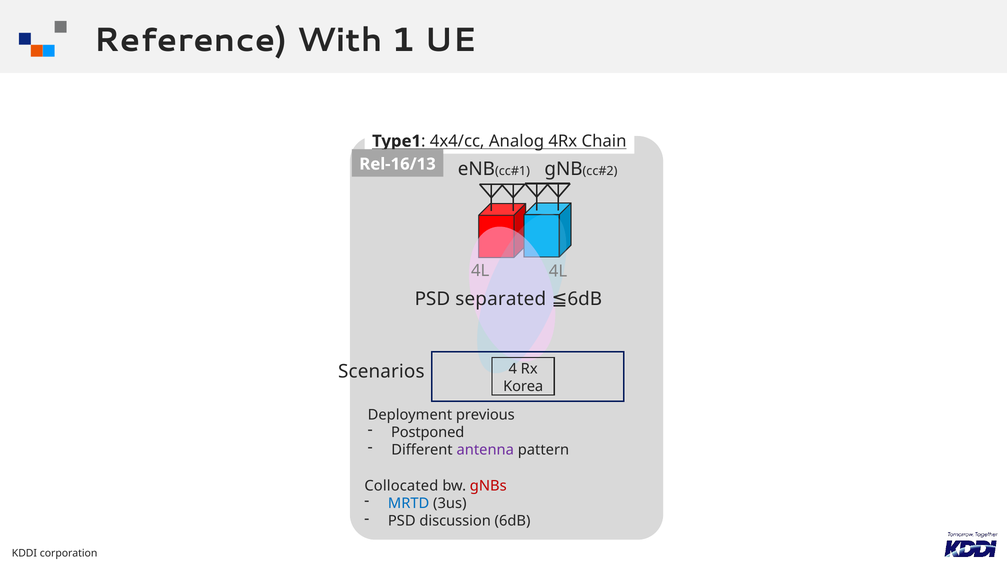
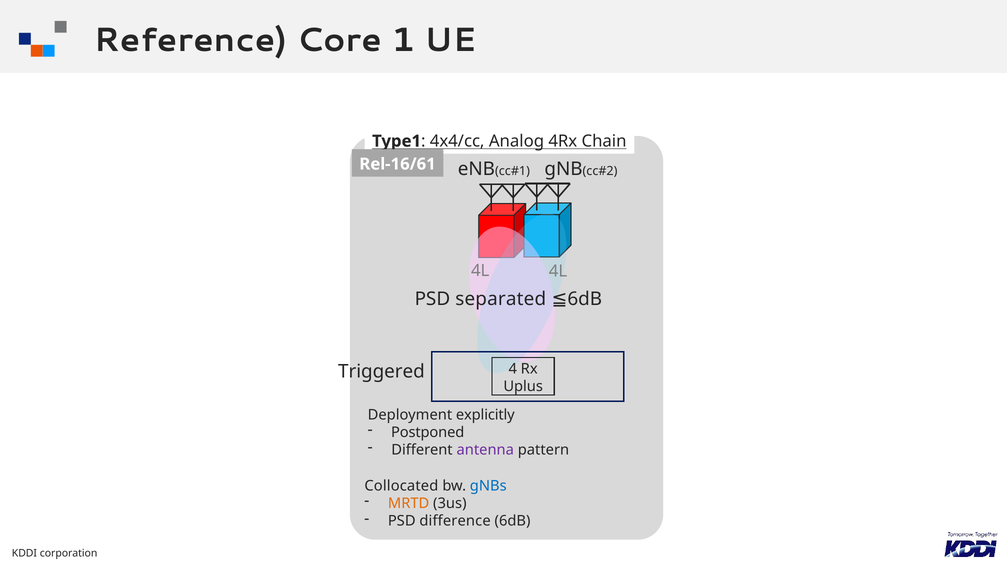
With: With -> Core (339, 40)
Rel-16/13: Rel-16/13 -> Rel-16/61 (398, 164)
Scenarios: Scenarios -> Triggered (381, 372)
Korea: Korea -> Uplus (523, 387)
previous: previous -> explicitly (485, 415)
gNBs colour: red -> blue (488, 486)
MRTD colour: blue -> orange (409, 504)
discussion: discussion -> difference (455, 521)
